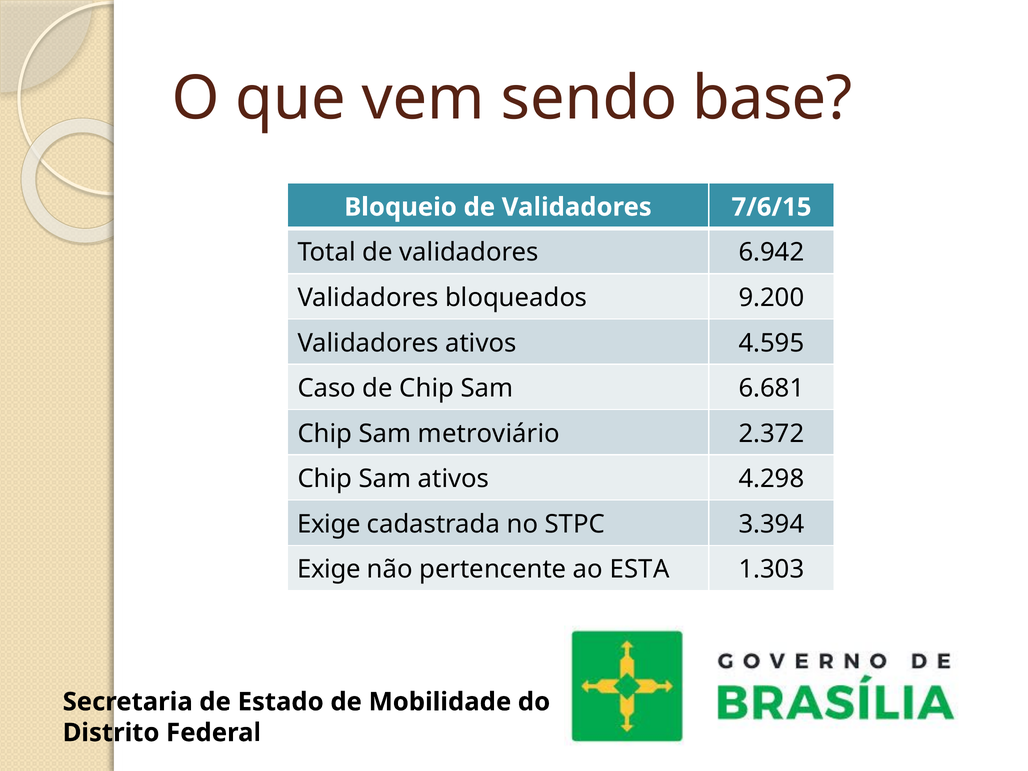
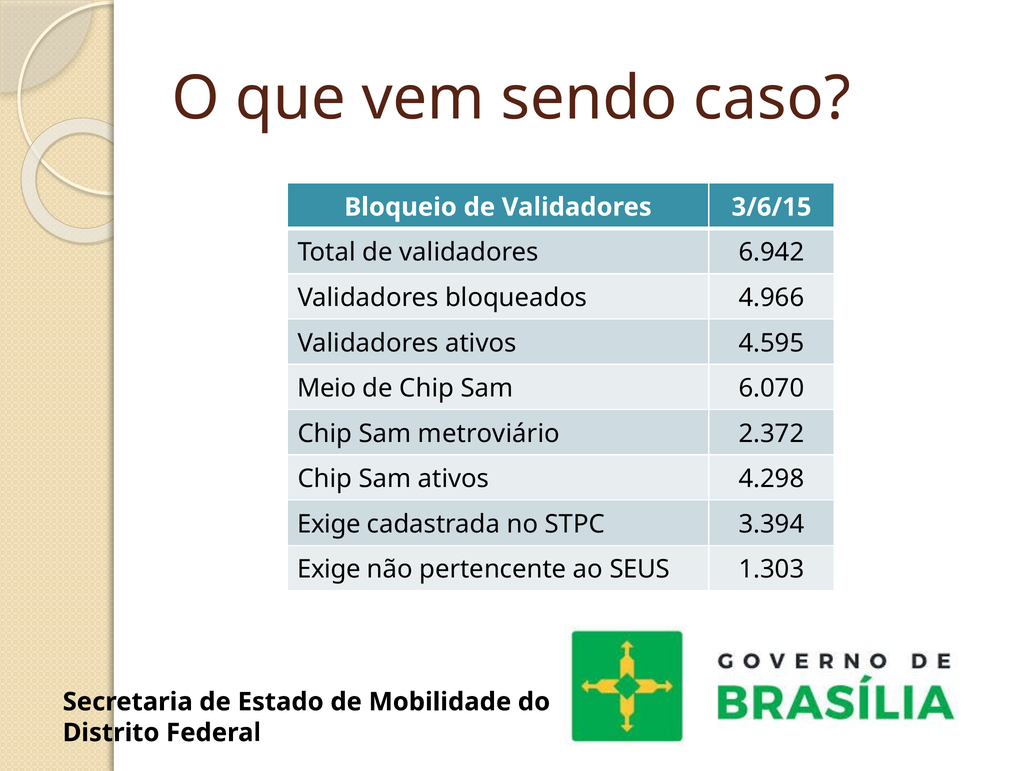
base: base -> caso (772, 99)
7/6/15: 7/6/15 -> 3/6/15 (772, 207)
9.200: 9.200 -> 4.966 (772, 298)
Caso: Caso -> Meio (327, 388)
6.681: 6.681 -> 6.070 (772, 388)
ESTA: ESTA -> SEUS (640, 569)
